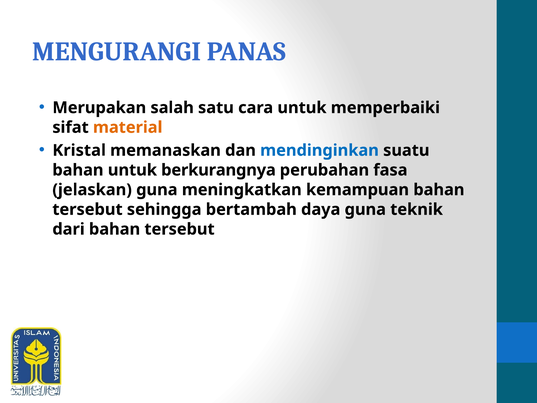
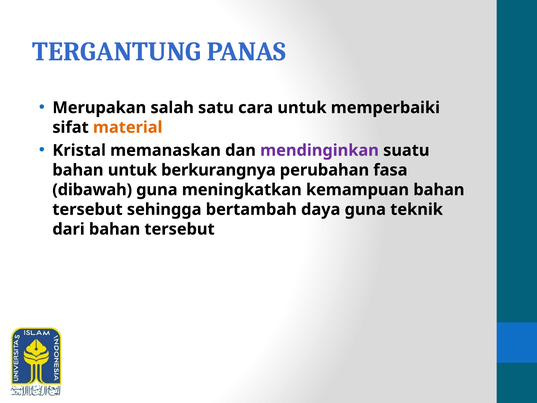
MENGURANGI: MENGURANGI -> TERGANTUNG (117, 52)
mendinginkan colour: blue -> purple (320, 150)
jelaskan: jelaskan -> dibawah (92, 190)
